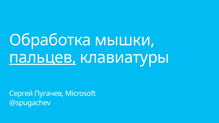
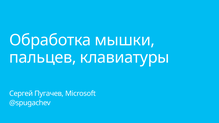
пальцев underline: present -> none (43, 58)
